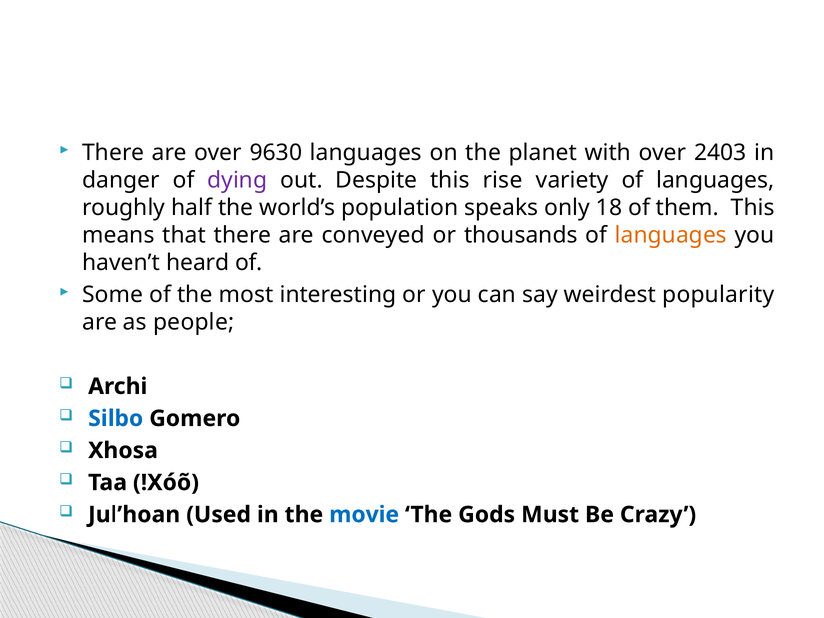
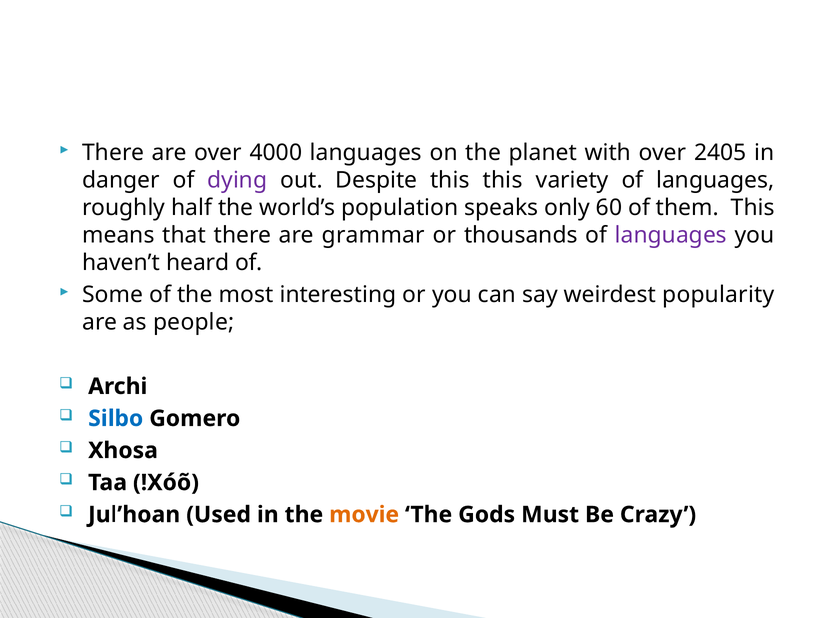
9630: 9630 -> 4000 (276, 153)
2403: 2403 -> 2405 (720, 153)
this rise: rise -> this (503, 180)
18: 18 -> 60 (609, 208)
conveyed: conveyed -> grammar (373, 235)
languages colour: orange -> purple (671, 235)
movie colour: blue -> orange (364, 515)
